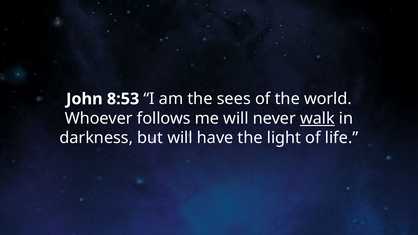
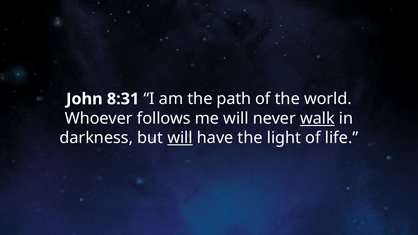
8:53: 8:53 -> 8:31 (123, 99)
sees: sees -> path (234, 99)
will underline: none -> present (180, 138)
